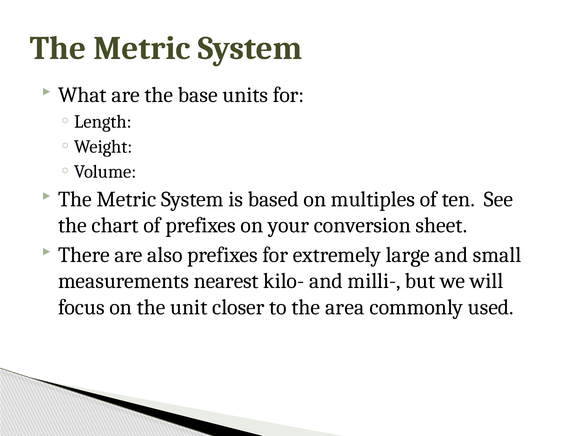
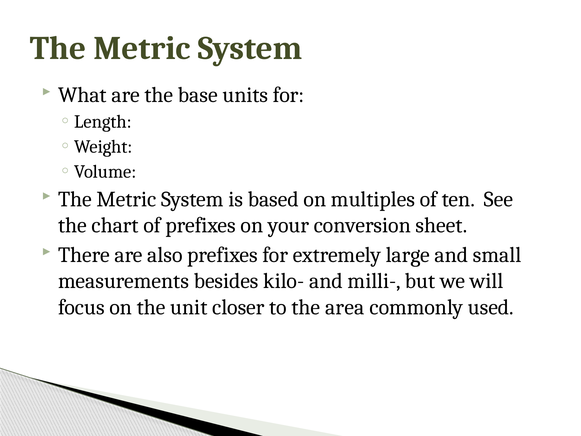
nearest: nearest -> besides (226, 281)
